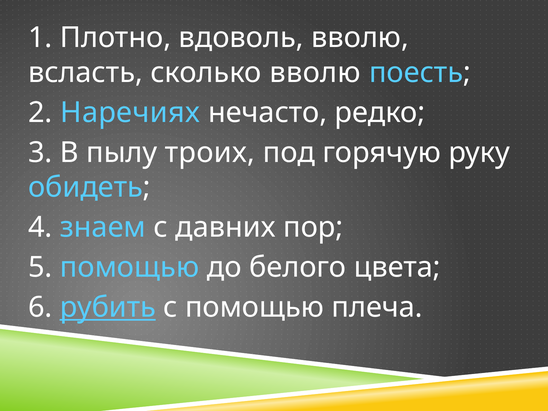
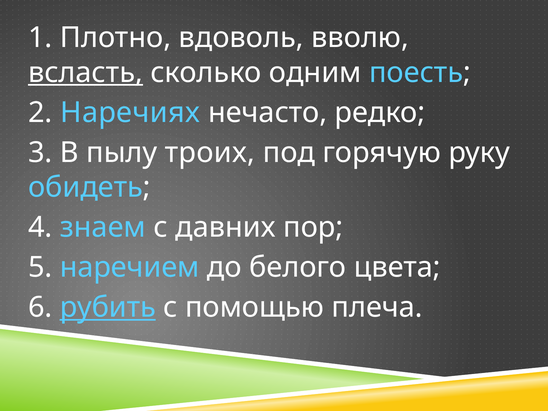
всласть underline: none -> present (85, 72)
сколько вволю: вволю -> одним (315, 72)
5 помощью: помощью -> наречием (130, 267)
